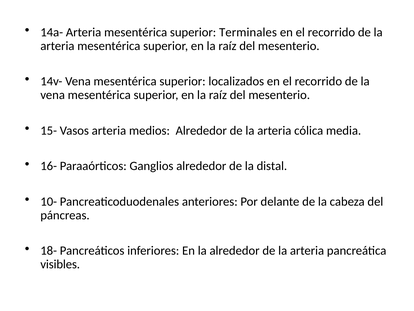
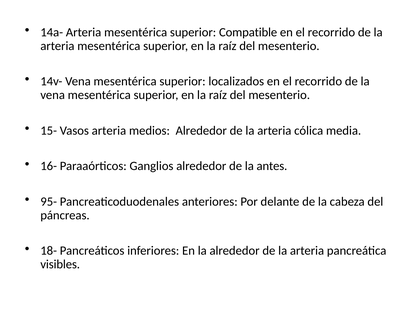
Terminales: Terminales -> Compatible (248, 32)
distal: distal -> antes (272, 166)
10-: 10- -> 95- (49, 201)
